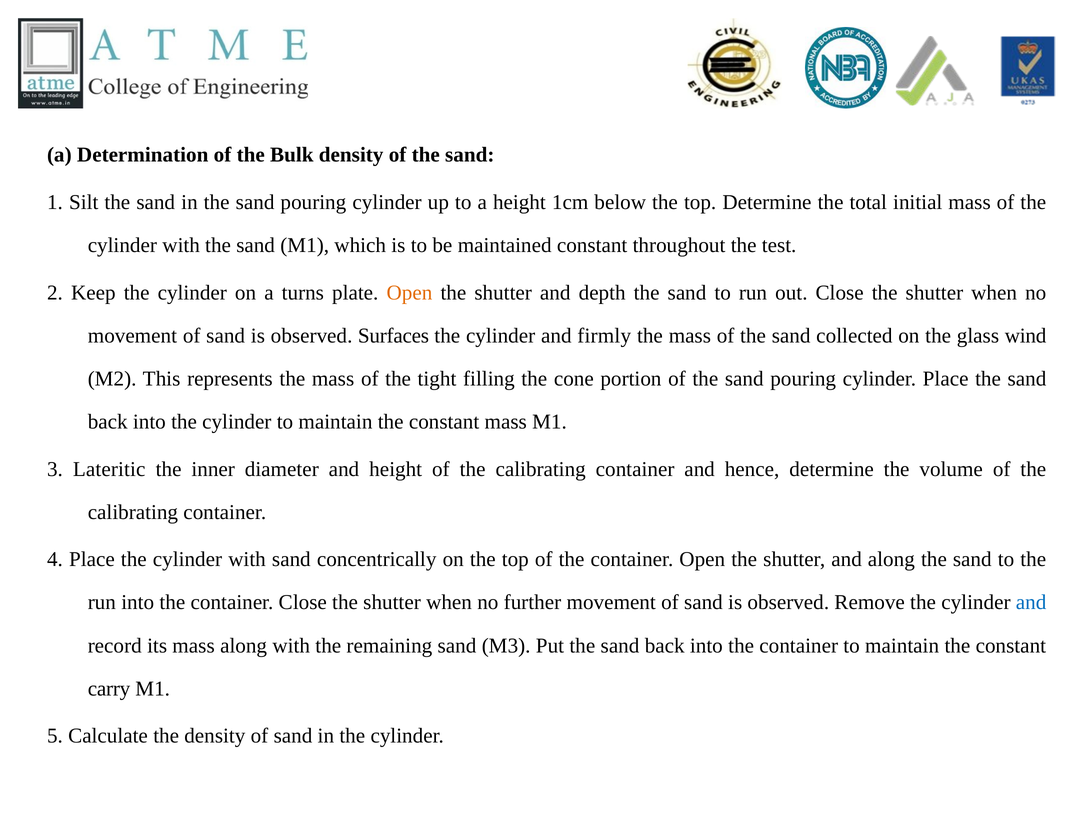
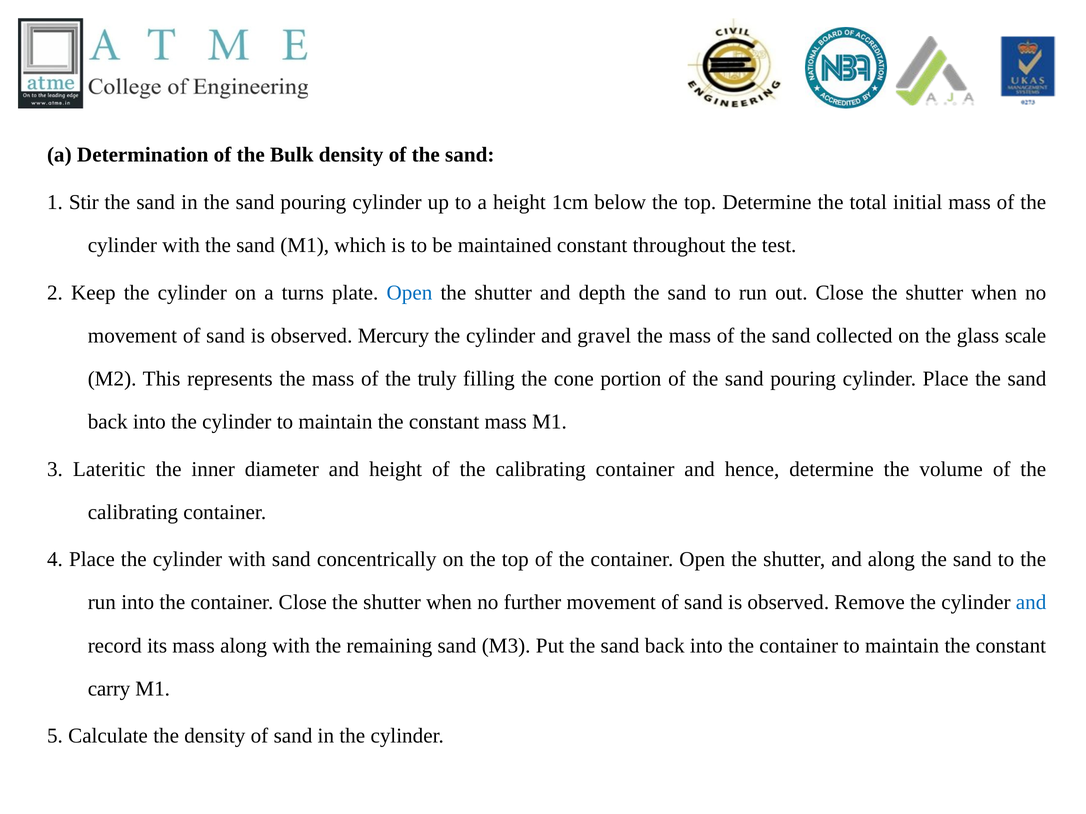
Silt: Silt -> Stir (84, 202)
Open colour: orange -> blue (409, 293)
Surfaces: Surfaces -> Mercury (393, 336)
firmly: firmly -> gravel (604, 336)
wind: wind -> scale (1026, 336)
tight: tight -> truly (437, 379)
